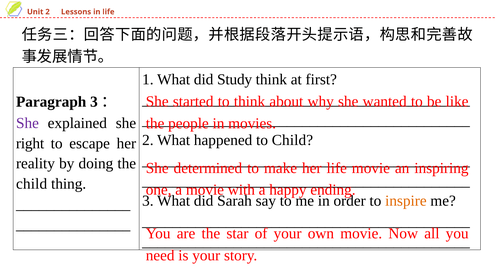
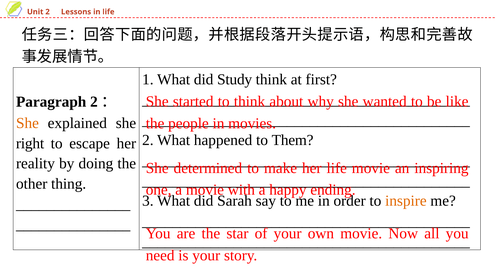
Paragraph 3: 3 -> 2 (94, 102)
She colour: purple -> orange (27, 123)
to Child: Child -> Them (293, 140)
child: child -> other (32, 184)
